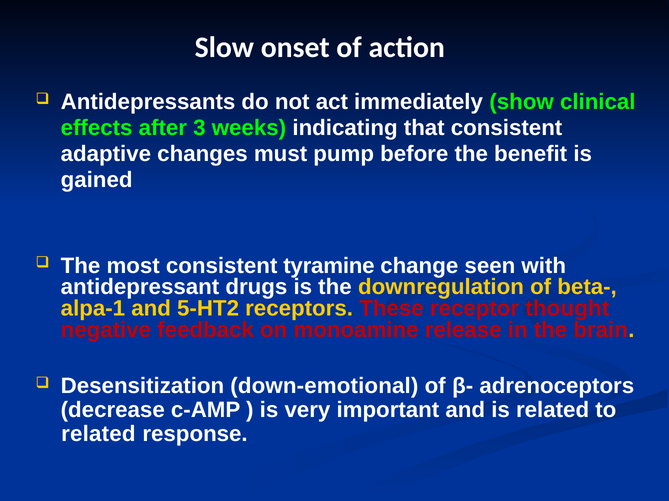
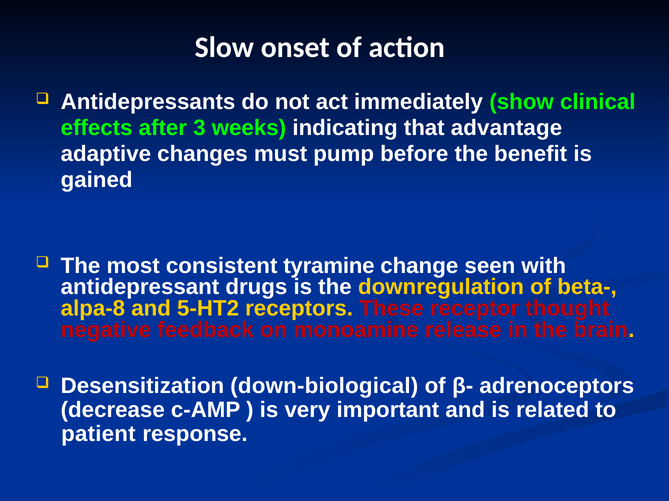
that consistent: consistent -> advantage (506, 128)
alpa-1: alpa-1 -> alpa-8 (93, 309)
down-emotional: down-emotional -> down-biological (324, 386)
related: related -> patient (98, 435)
